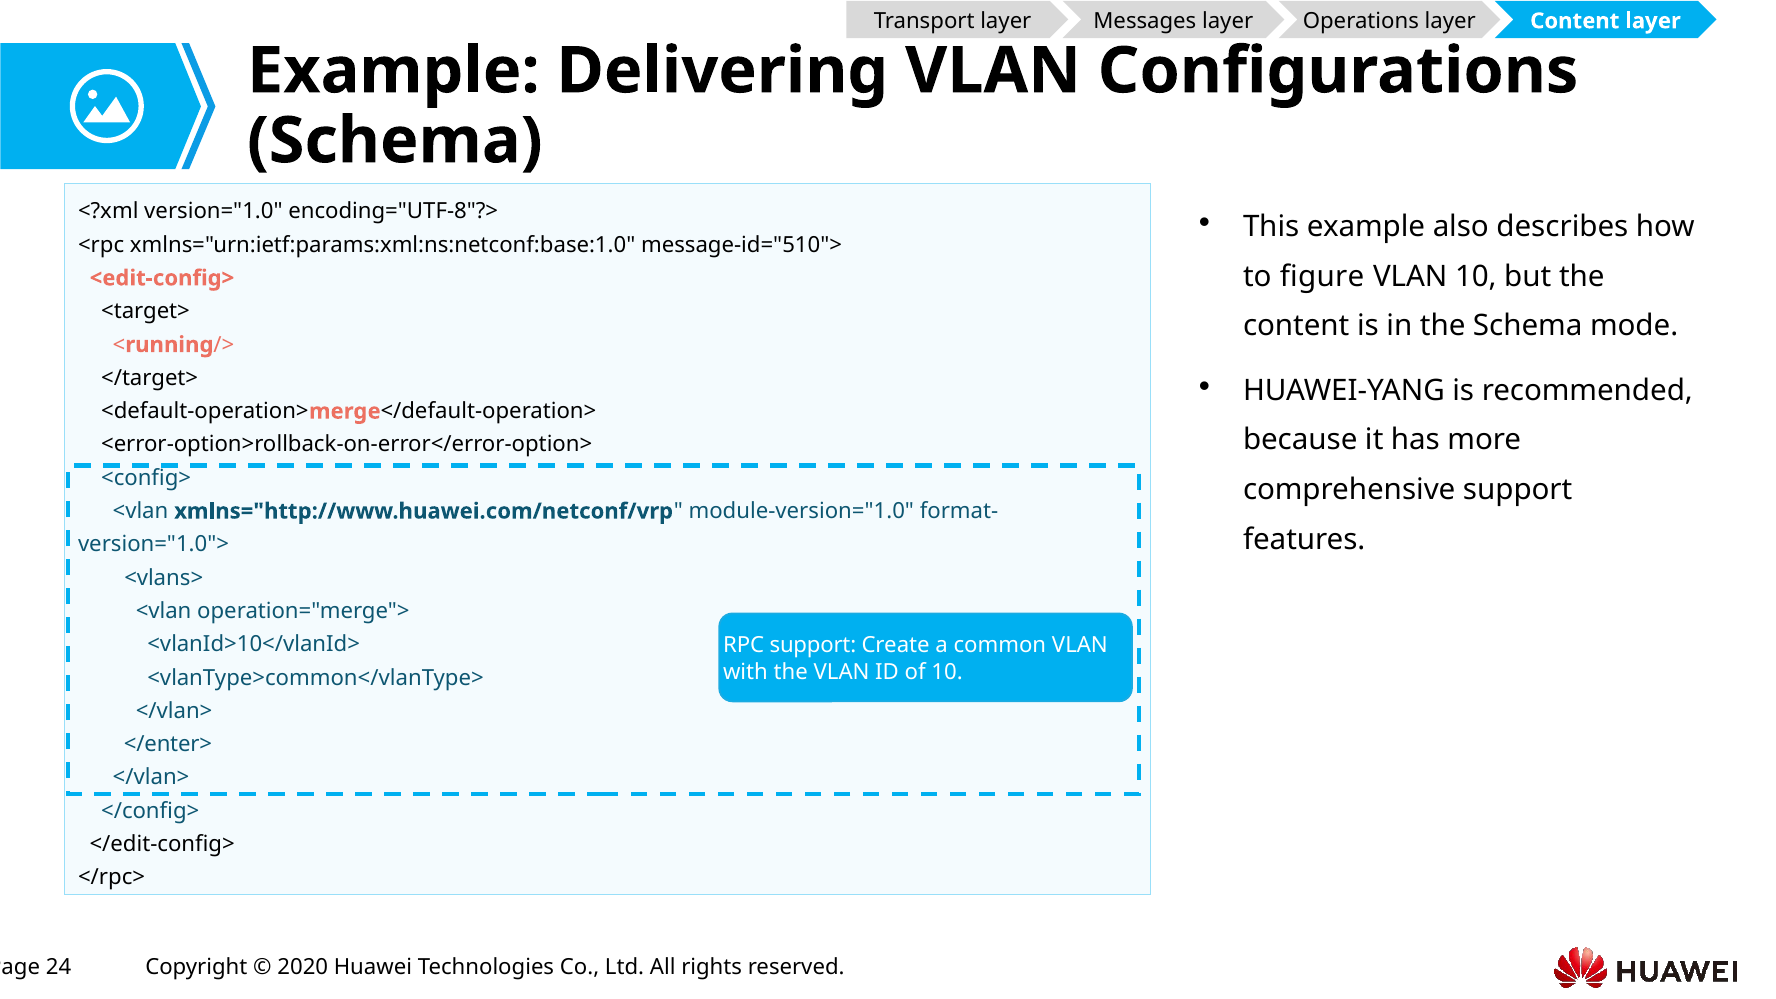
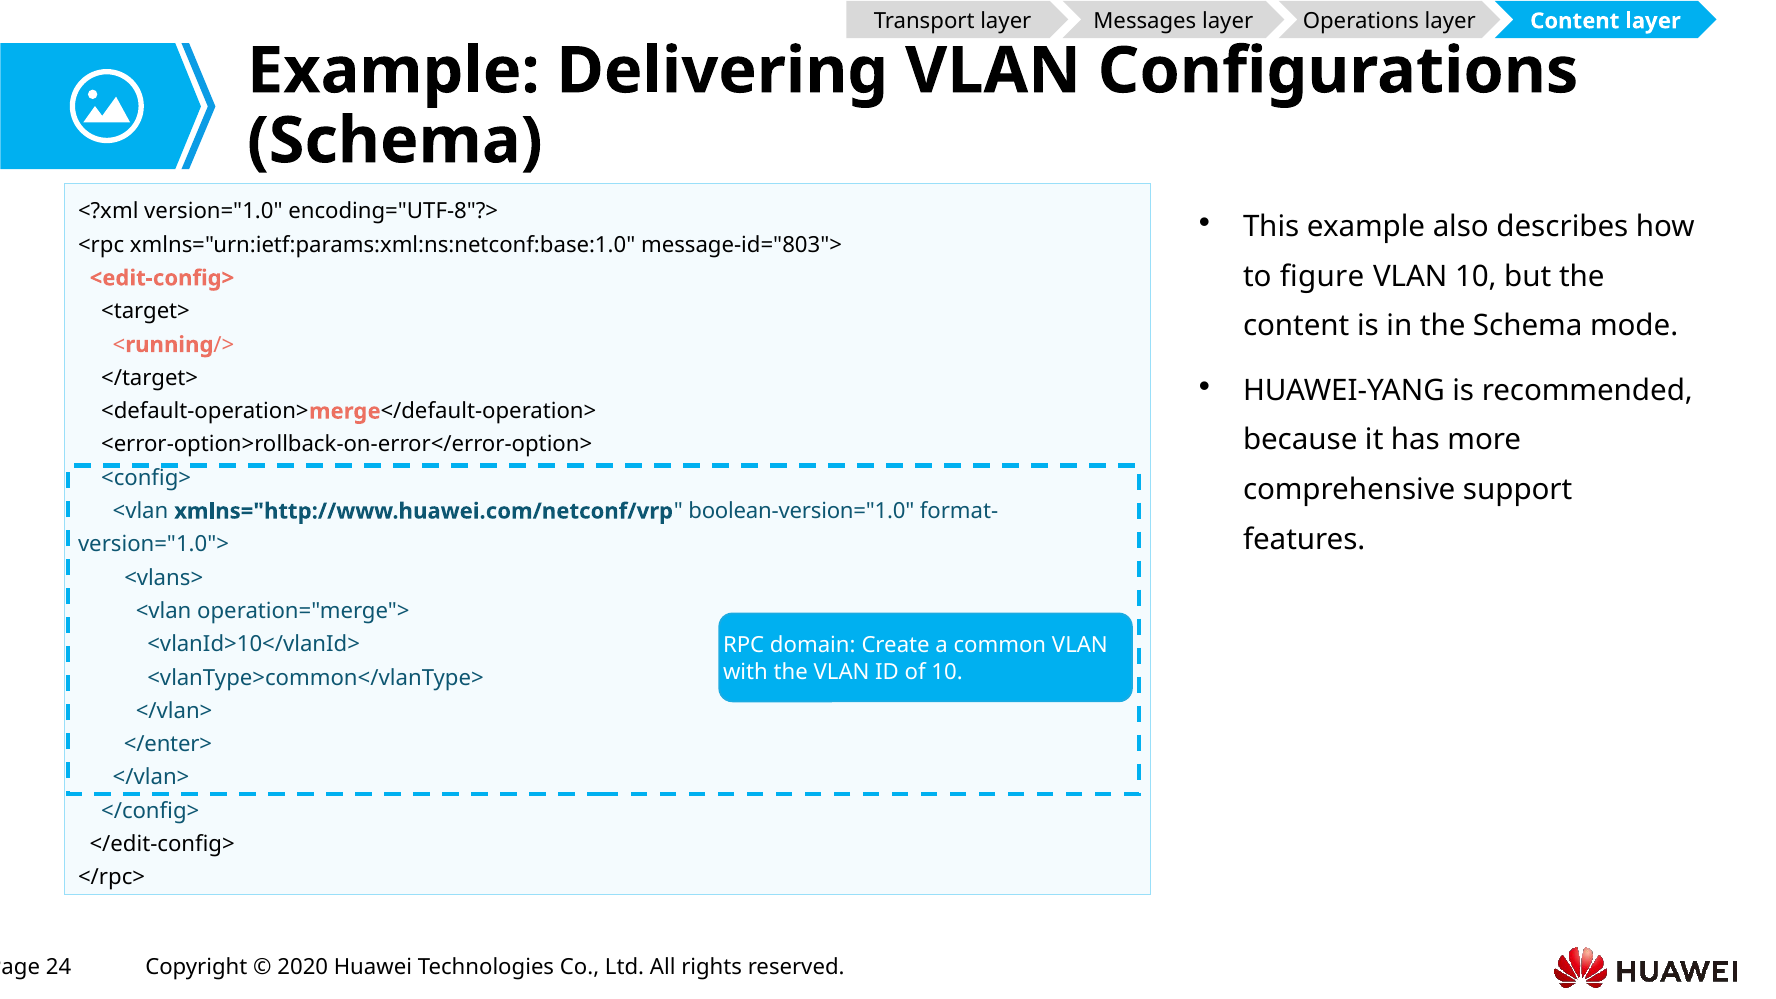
message-id="510">: message-id="510"> -> message-id="803"> (742, 245)
module-version="1.0: module-version="1.0 -> boolean-version="1.0 (801, 511)
RPC support: support -> domain (813, 646)
